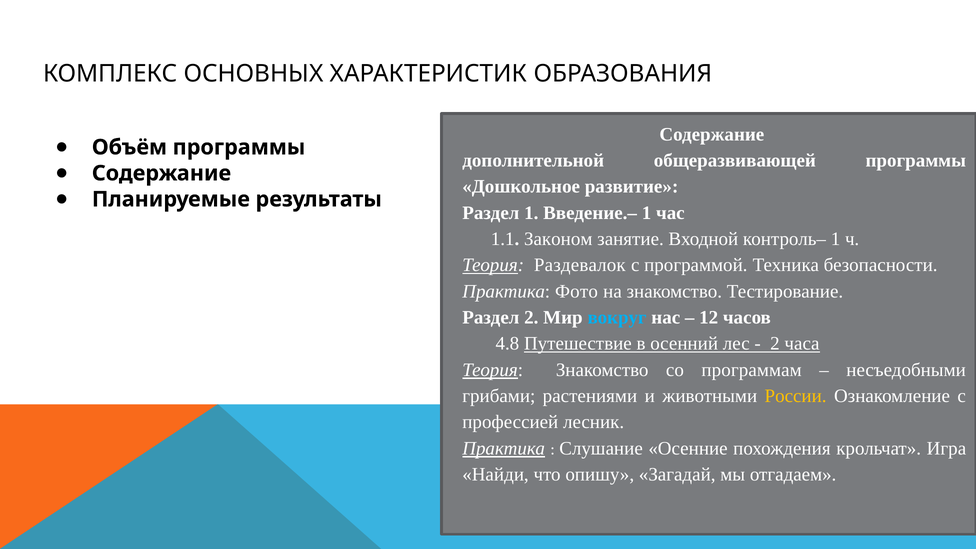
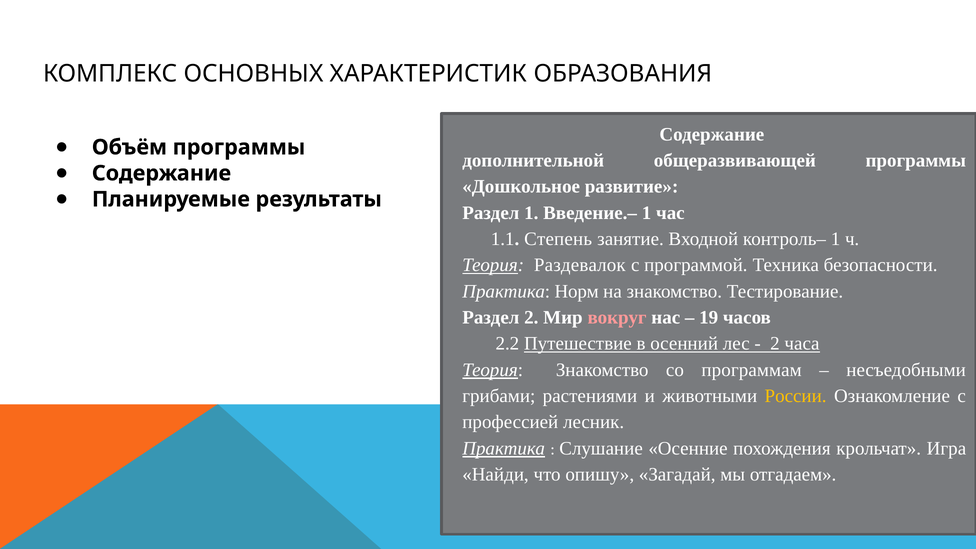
Законом: Законом -> Степень (558, 239)
Фото: Фото -> Норм (577, 291)
вокруг colour: light blue -> pink (617, 318)
12: 12 -> 19 (709, 318)
4.8: 4.8 -> 2.2 (507, 344)
